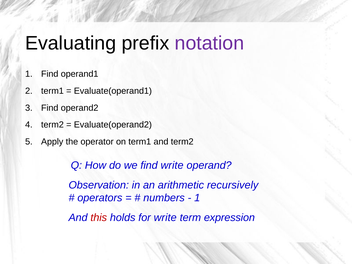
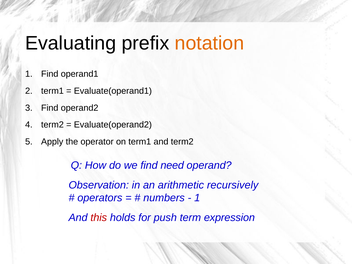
notation colour: purple -> orange (209, 43)
find write: write -> need (172, 165)
for write: write -> push (165, 218)
